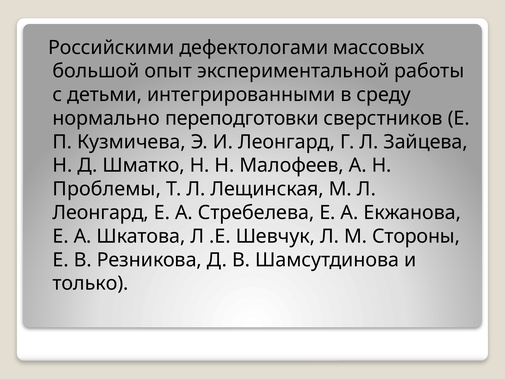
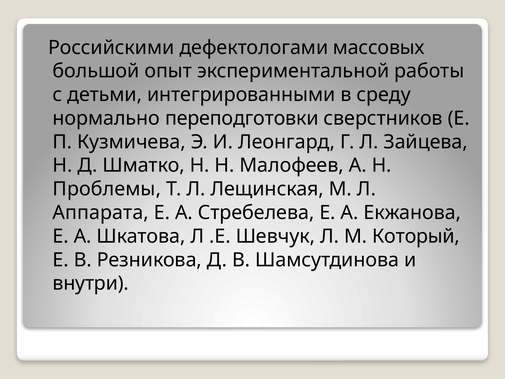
Леонгард: Леонгард -> Аппарата (101, 213)
Стороны: Стороны -> Который (416, 236)
только: только -> внутри (91, 283)
